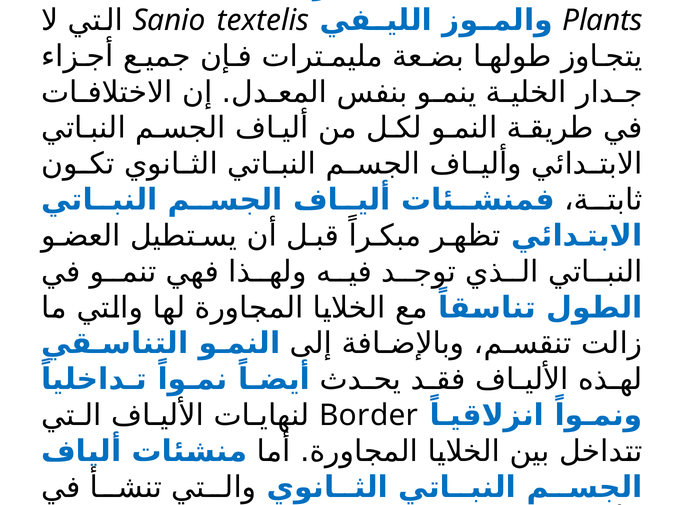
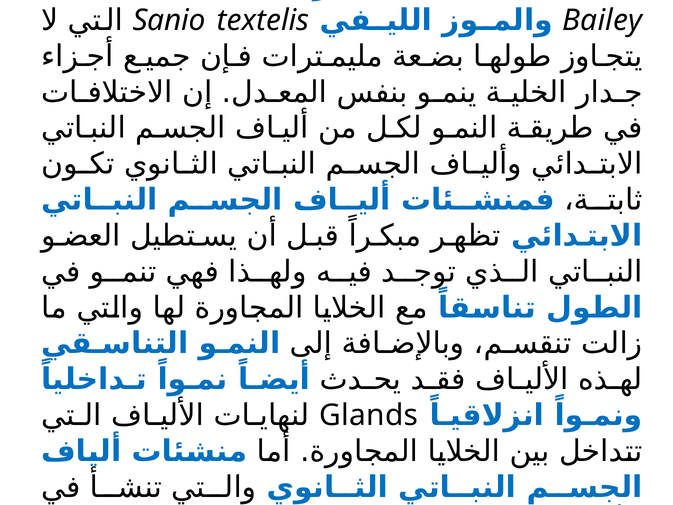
Plants: Plants -> Bailey (602, 20)
Border: Border -> Glands (369, 415)
